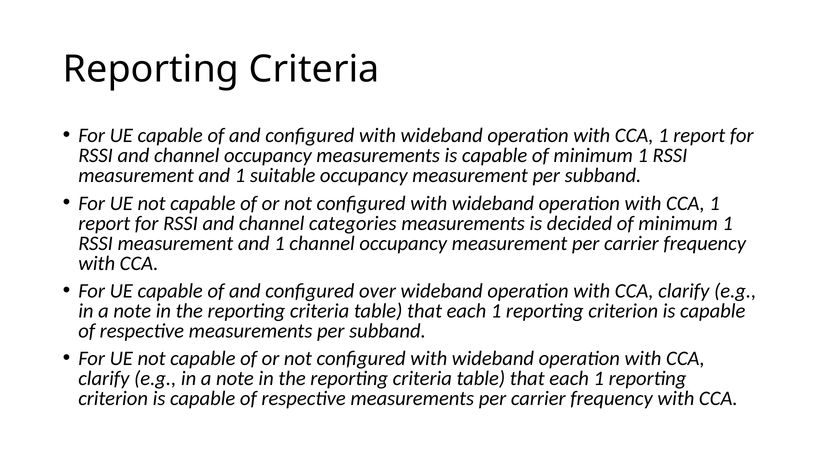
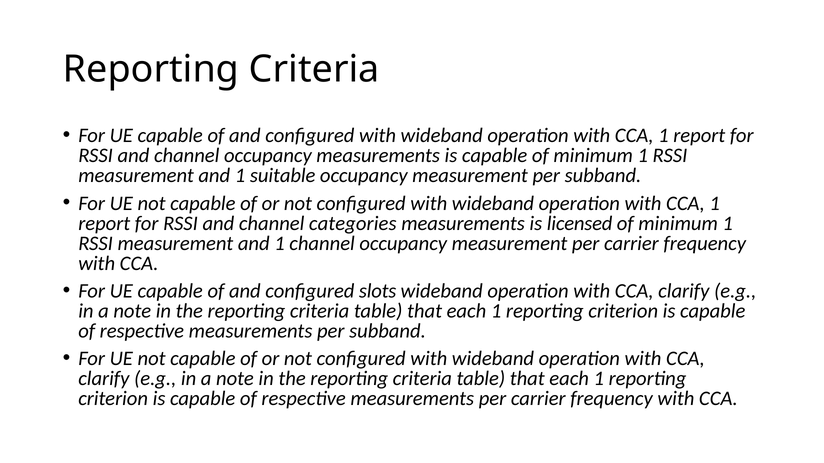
decided: decided -> licensed (580, 223)
over: over -> slots (378, 291)
